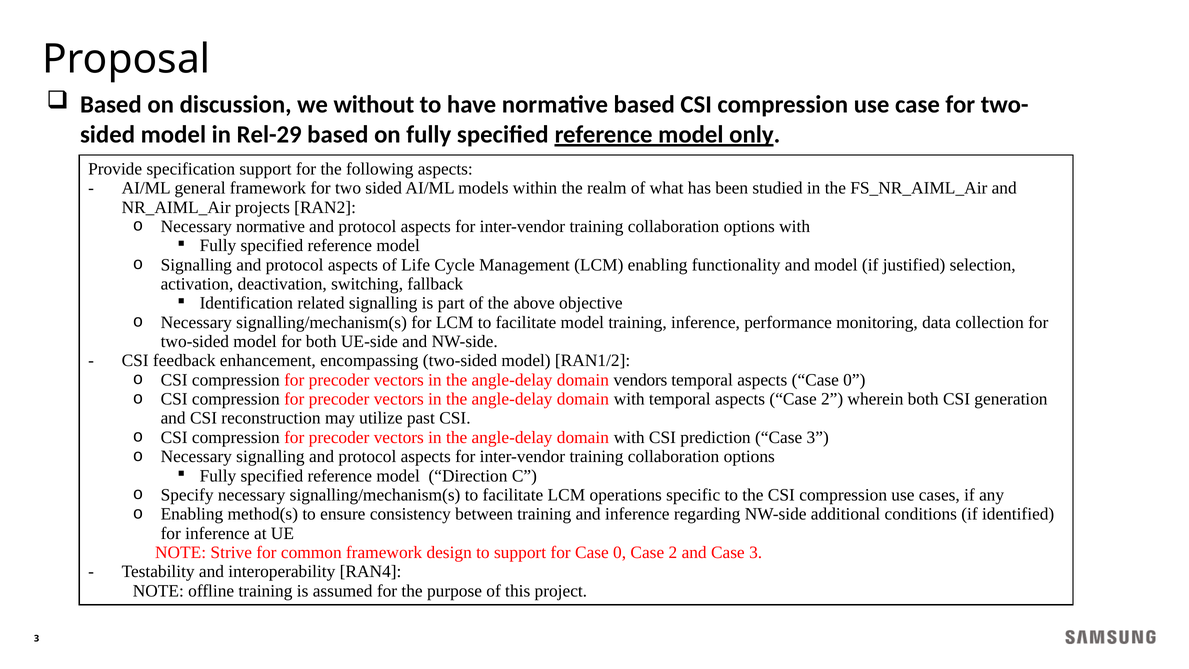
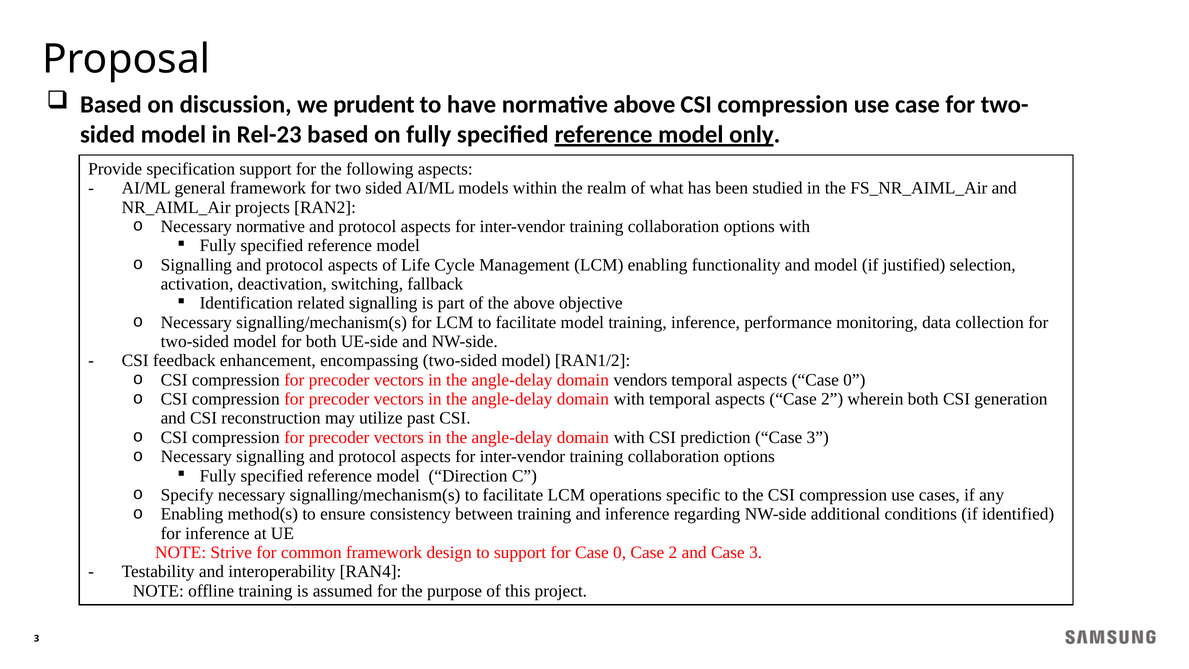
without: without -> prudent (374, 105)
normative based: based -> above (644, 105)
Rel-29: Rel-29 -> Rel-23 (269, 135)
